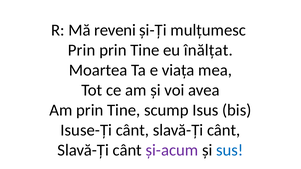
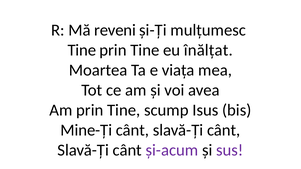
Prin: Prin -> Tine (82, 50)
Isuse-Ți: Isuse-Ți -> Mine-Ți (86, 130)
sus colour: blue -> purple (230, 151)
